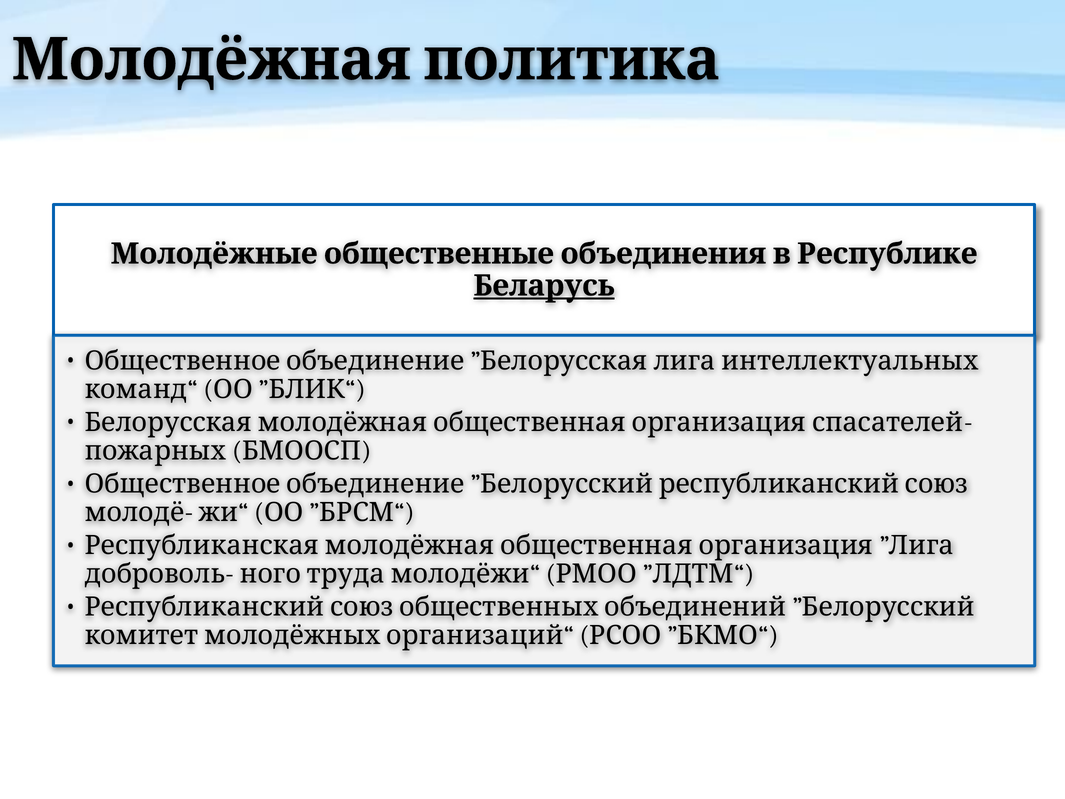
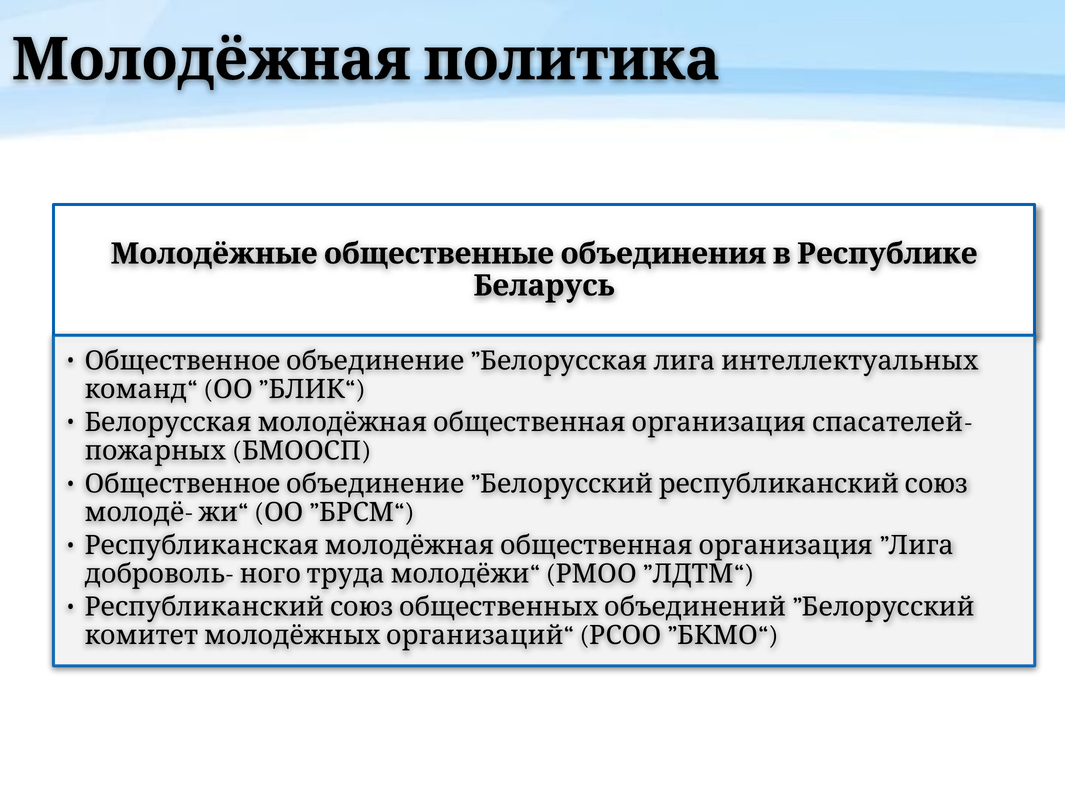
Беларусь underline: present -> none (544, 286)
